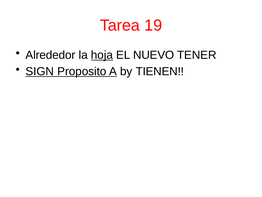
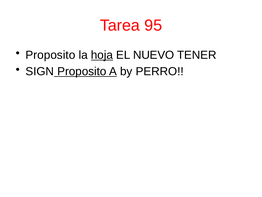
19: 19 -> 95 (153, 25)
Alrededor: Alrededor -> Proposito (50, 55)
SIGN underline: present -> none (40, 71)
TIENEN: TIENEN -> PERRO (160, 71)
